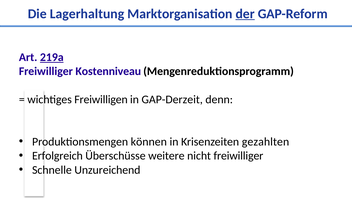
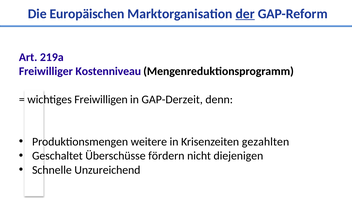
Lagerhaltung: Lagerhaltung -> Europäischen (87, 14)
219a underline: present -> none (52, 57)
können: können -> weitere (149, 142)
Erfolgreich: Erfolgreich -> Geschaltet (57, 156)
weitere: weitere -> fördern (166, 156)
nicht freiwilliger: freiwilliger -> diejenigen (238, 156)
